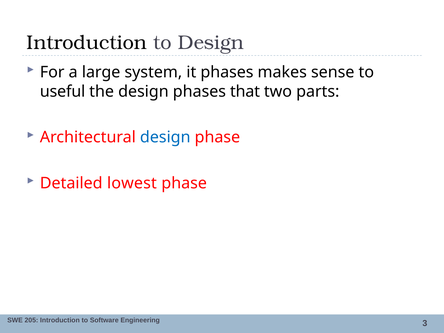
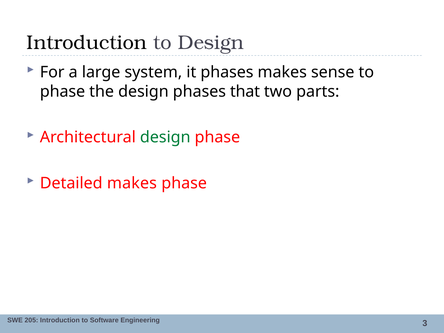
useful: useful -> phase (63, 91)
design colour: blue -> green (165, 137)
Detailed lowest: lowest -> makes (132, 183)
